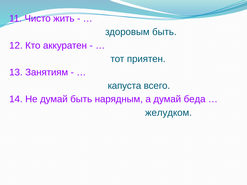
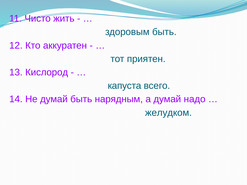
Занятиям: Занятиям -> Кислород (47, 72)
беда: беда -> надо (195, 99)
